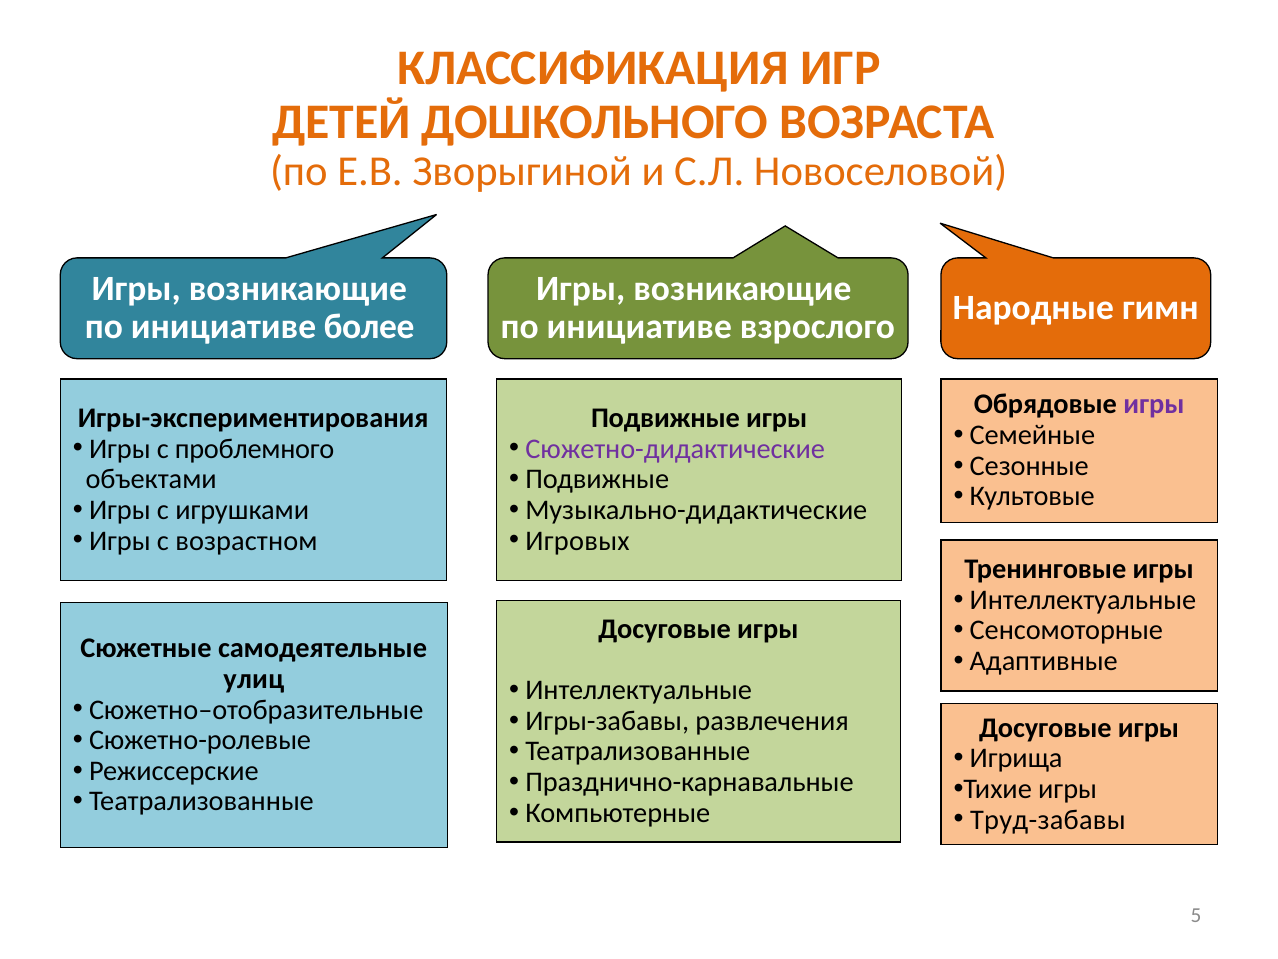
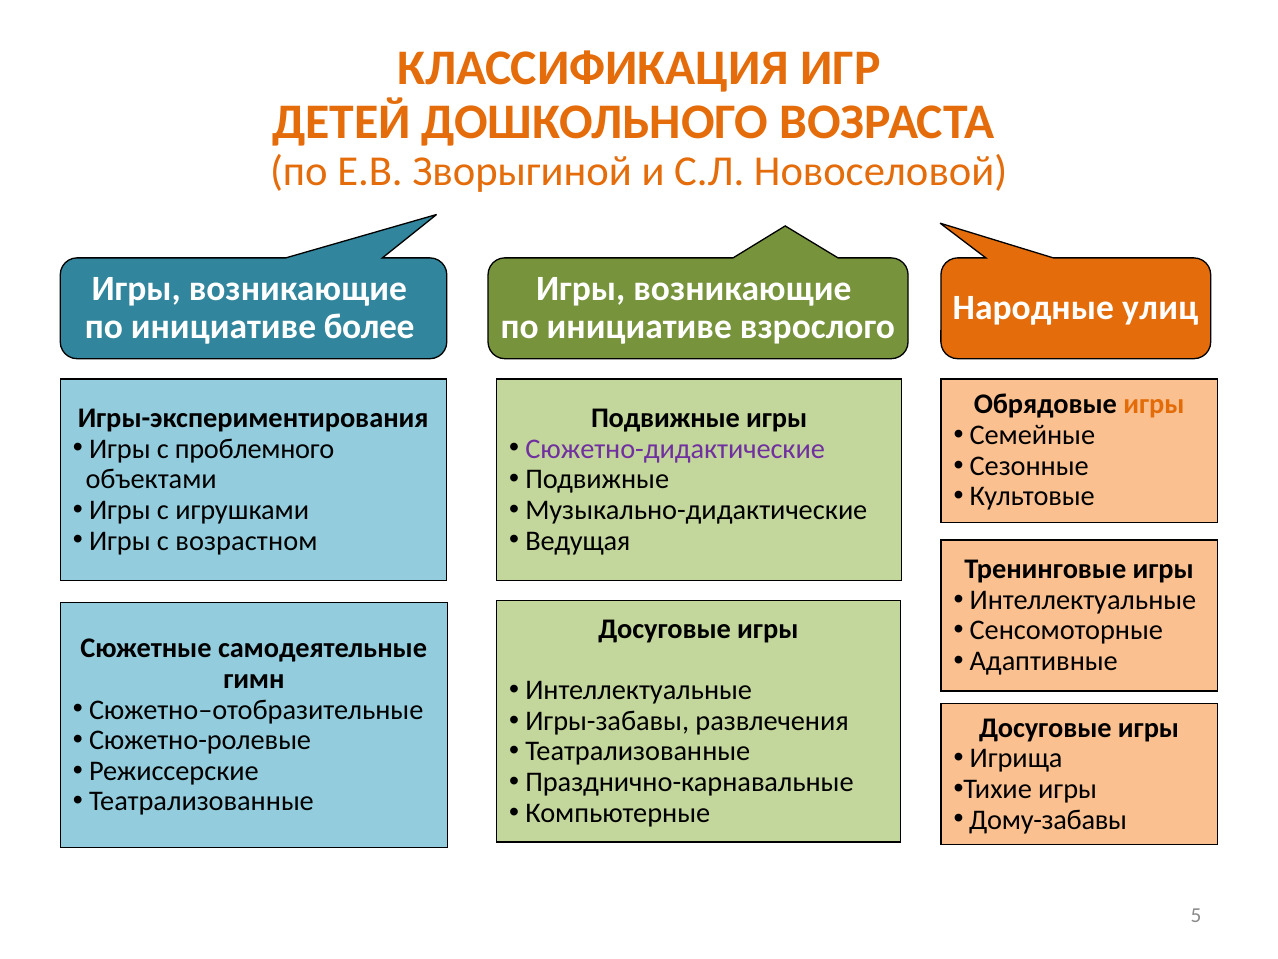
гимн: гимн -> улиц (1160, 308)
игры colour: purple -> orange (1154, 404)
Игровых: Игровых -> Ведущая (578, 540)
улиц: улиц -> гимн (254, 679)
Труд-забавы: Труд-забавы -> Дому-забавы (1048, 819)
